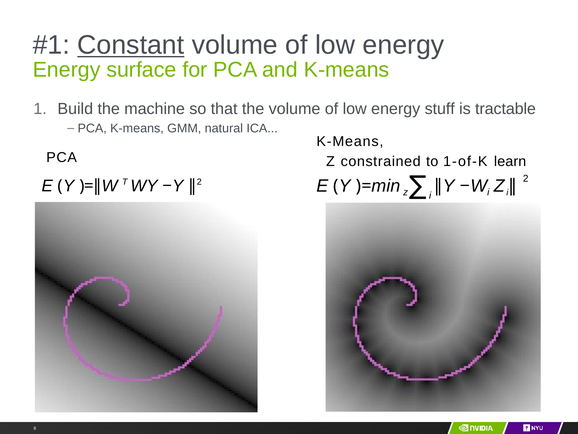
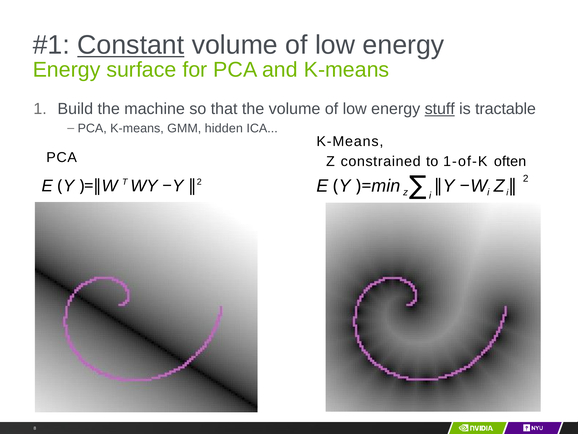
stuff underline: none -> present (440, 109)
natural: natural -> hidden (224, 128)
learn: learn -> often (510, 161)
